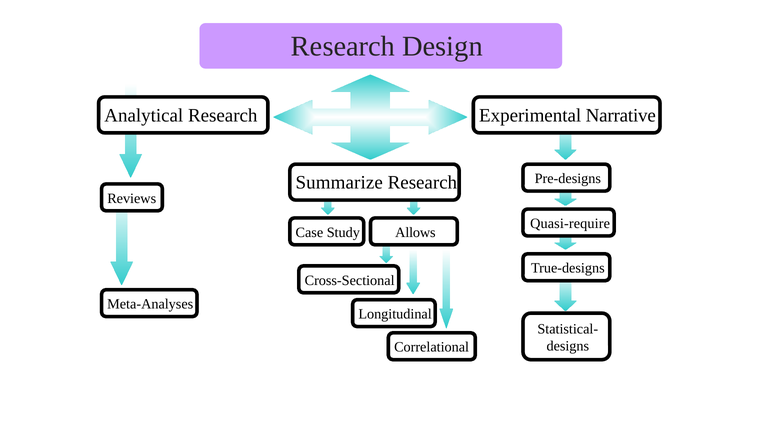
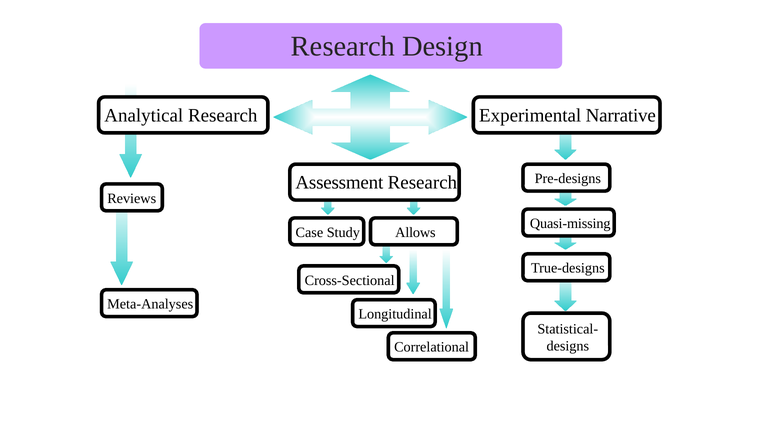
Summarize: Summarize -> Assessment (339, 183)
Quasi-require: Quasi-require -> Quasi-missing (570, 223)
